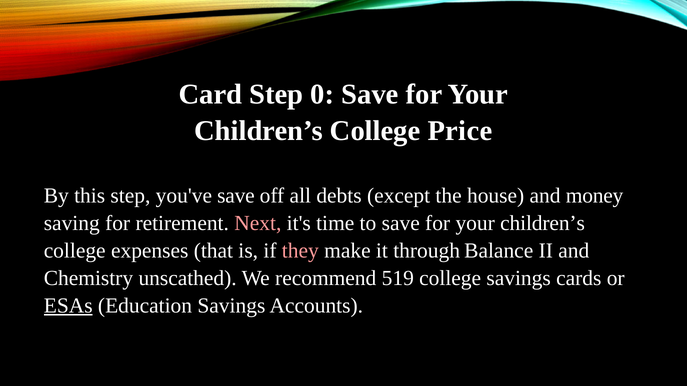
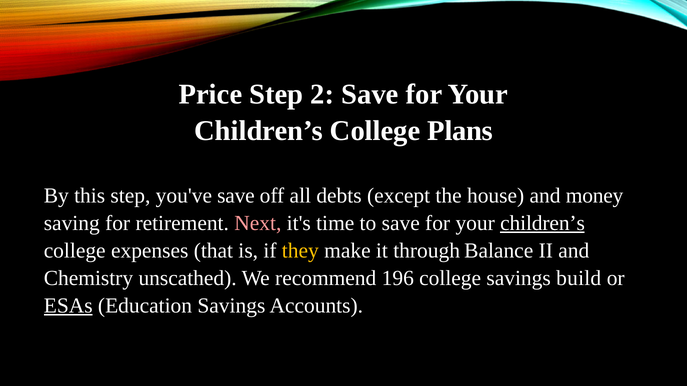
Card: Card -> Price (210, 94)
0: 0 -> 2 (322, 94)
Price: Price -> Plans (460, 131)
children’s underline: none -> present (543, 223)
they colour: pink -> yellow (300, 251)
519: 519 -> 196 (398, 278)
cards: cards -> build (579, 278)
